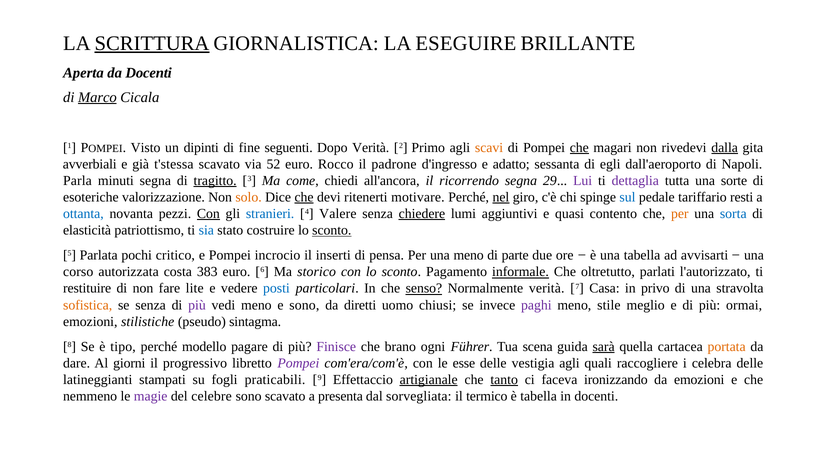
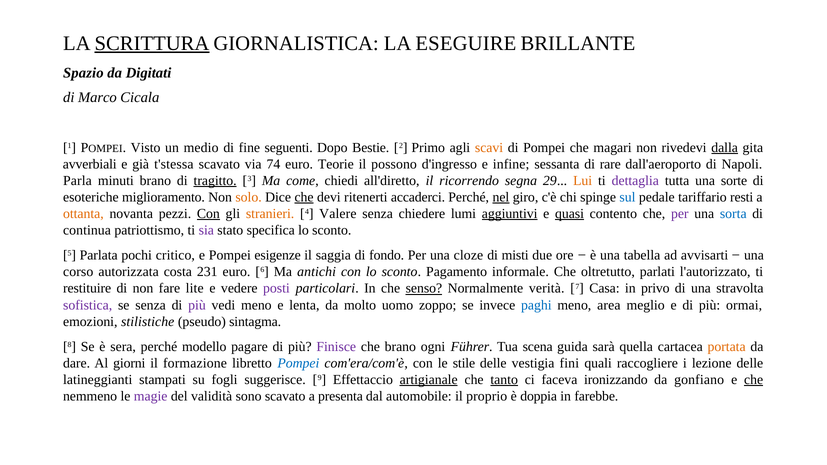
Aperta: Aperta -> Spazio (83, 73)
da Docenti: Docenti -> Digitati (149, 73)
Marco underline: present -> none (97, 97)
dipinti: dipinti -> medio (201, 148)
Dopo Verità: Verità -> Bestie (371, 148)
che underline: present -> none (579, 148)
52: 52 -> 74 (273, 164)
Rocco: Rocco -> Teorie (336, 164)
padrone: padrone -> possono (394, 164)
adatto: adatto -> infine (511, 164)
egli: egli -> rare (610, 164)
minuti segna: segna -> brano (155, 181)
all'ancora: all'ancora -> all'diretto (392, 181)
Lui colour: purple -> orange (583, 181)
valorizzazione: valorizzazione -> miglioramento (164, 197)
motivare: motivare -> accaderci (418, 197)
ottanta colour: blue -> orange (83, 214)
stranieri colour: blue -> orange (270, 214)
chiedere underline: present -> none (422, 214)
aggiuntivi underline: none -> present (510, 214)
quasi underline: none -> present (570, 214)
per colour: orange -> purple (680, 214)
elasticità: elasticità -> continua (87, 230)
sia colour: blue -> purple (206, 230)
costruire: costruire -> specifica (271, 230)
sconto underline: present -> none (332, 230)
incrocio: incrocio -> esigenze (278, 255)
inserti: inserti -> saggia (333, 255)
pensa: pensa -> fondo (387, 255)
una meno: meno -> cloze (468, 255)
parte: parte -> misti (515, 255)
383: 383 -> 231 (207, 272)
storico: storico -> antichi (317, 272)
informale underline: present -> none (521, 272)
posti colour: blue -> purple (276, 289)
sofistica colour: orange -> purple (88, 305)
e sono: sono -> lenta (304, 305)
diretti: diretti -> molto (360, 305)
chiusi: chiusi -> zoppo (438, 305)
paghi colour: purple -> blue (536, 305)
stile: stile -> area (609, 305)
tipo: tipo -> sera (123, 347)
sarà underline: present -> none (604, 347)
progressivo: progressivo -> formazione (195, 363)
Pompei colour: purple -> blue (298, 363)
esse: esse -> stile (464, 363)
vestigia agli: agli -> fini (569, 363)
celebra: celebra -> lezione (712, 363)
praticabili: praticabili -> suggerisce (275, 380)
da emozioni: emozioni -> gonfiano (699, 380)
che underline: none -> present (754, 380)
celebre: celebre -> validità (212, 396)
sorvegliata: sorvegliata -> automobile (419, 396)
termico: termico -> proprio (487, 396)
è tabella: tabella -> doppia (539, 396)
in docenti: docenti -> farebbe (596, 396)
